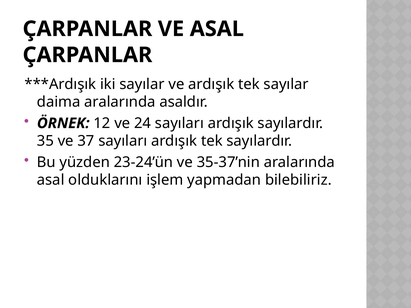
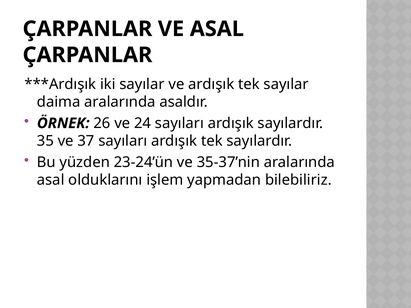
12: 12 -> 26 (102, 123)
